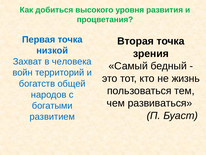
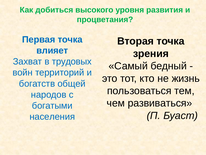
низкой: низкой -> влияет (52, 50)
человека: человека -> трудовых (72, 61)
развитием: развитием -> населения (52, 116)
